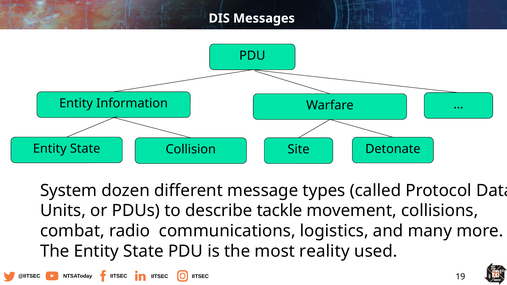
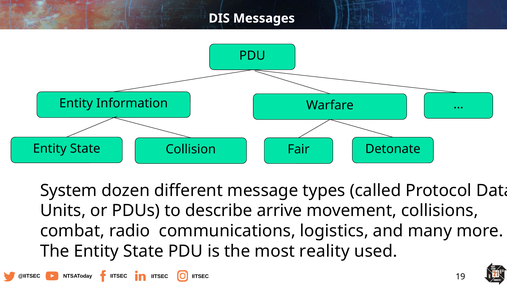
Site: Site -> Fair (299, 150)
tackle: tackle -> arrive (280, 211)
